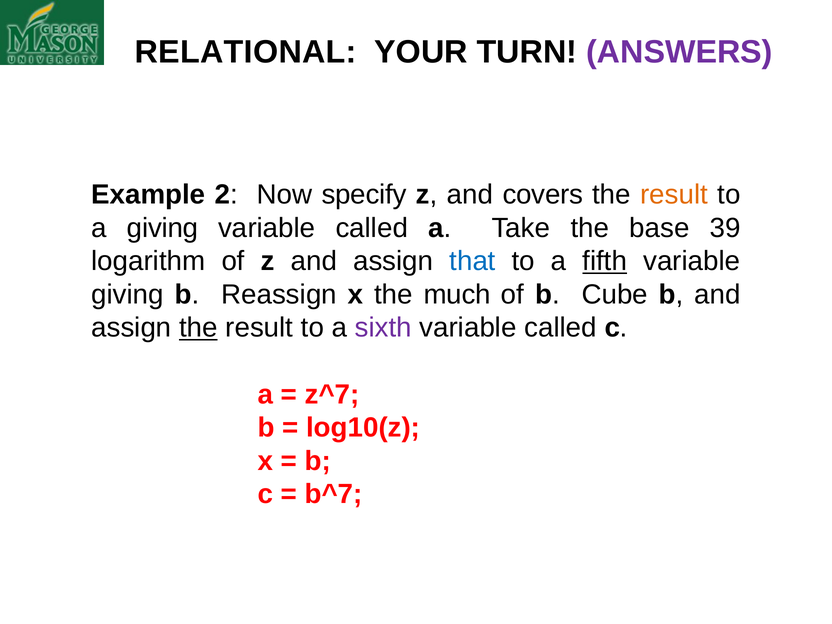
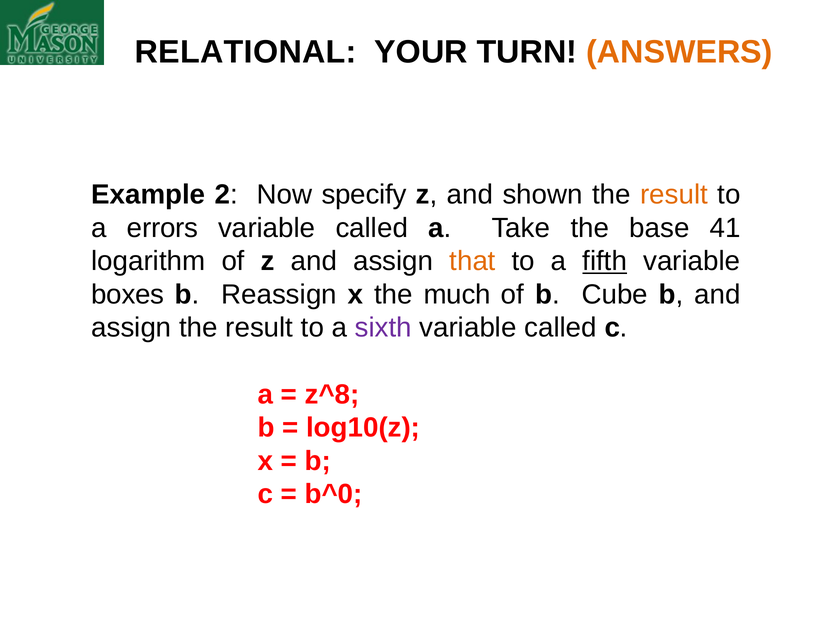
ANSWERS colour: purple -> orange (679, 52)
covers: covers -> shown (543, 195)
a giving: giving -> errors (163, 228)
39: 39 -> 41 (725, 228)
that colour: blue -> orange (473, 261)
giving: giving -> boxes (128, 295)
the underline: present -> none (198, 328)
z^7: z^7 -> z^8 (332, 394)
b^7: b^7 -> b^0 (334, 494)
